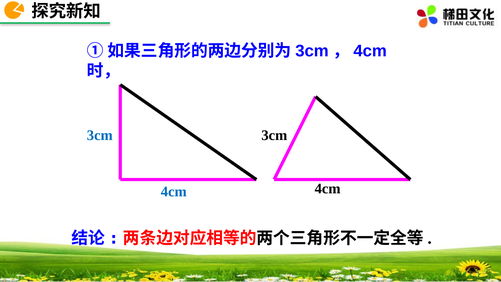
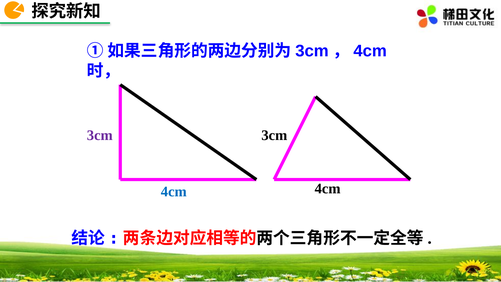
3cm colour: blue -> purple (100, 135)
